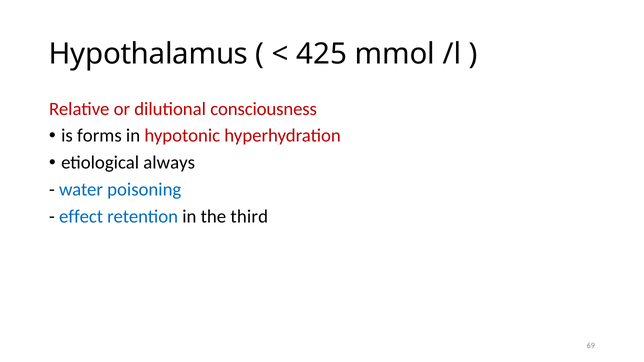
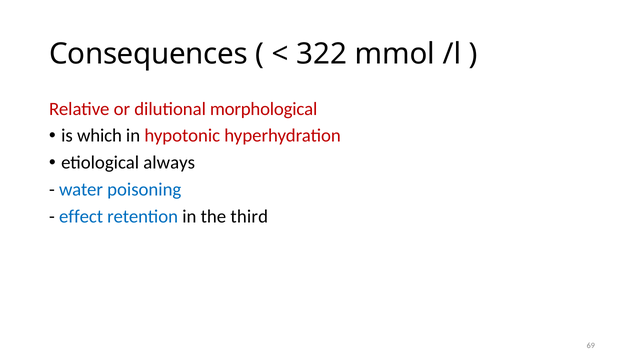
Hypothalamus: Hypothalamus -> Consequences (148, 54)
425: 425 -> 322 (322, 54)
consciousness: consciousness -> morphological (264, 109)
forms: forms -> which (99, 136)
